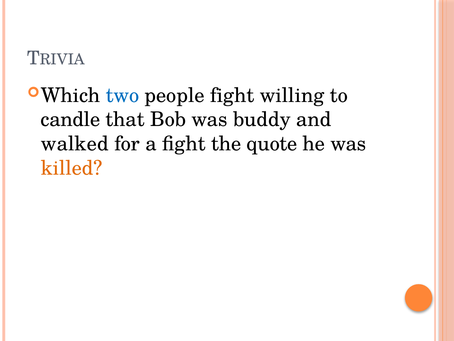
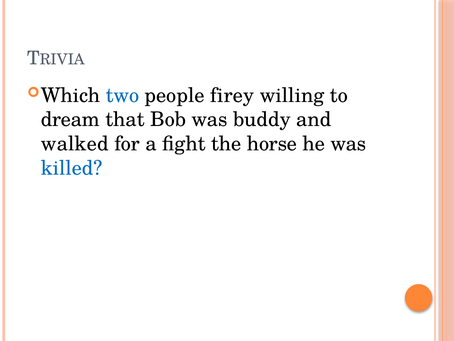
people fight: fight -> firey (232, 95)
candle: candle -> dream (70, 119)
quote: quote -> horse (272, 144)
killed colour: orange -> blue (72, 168)
